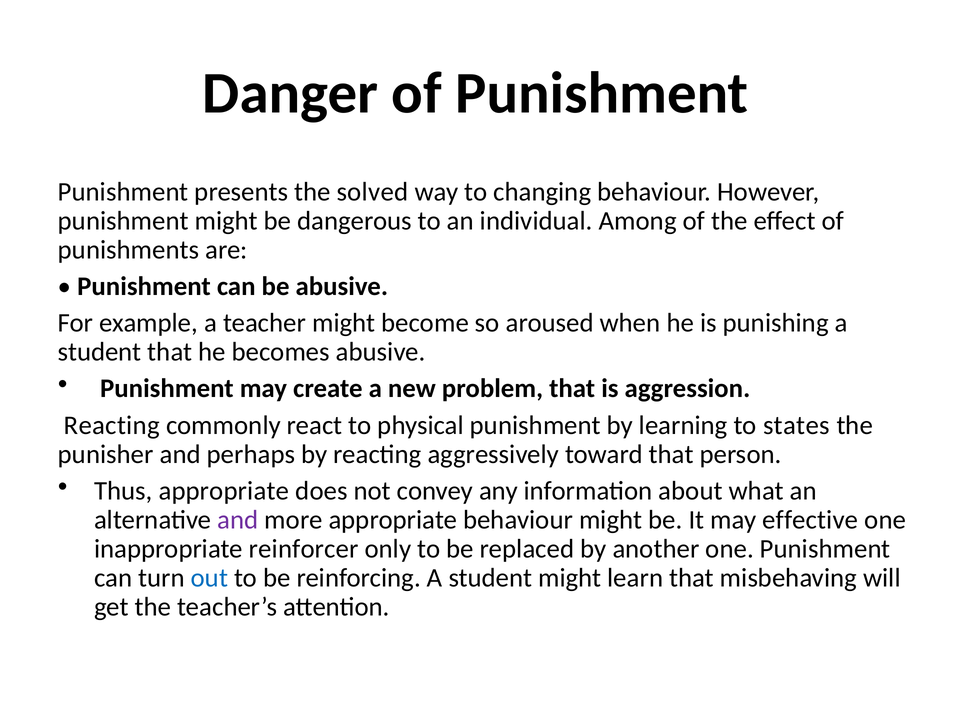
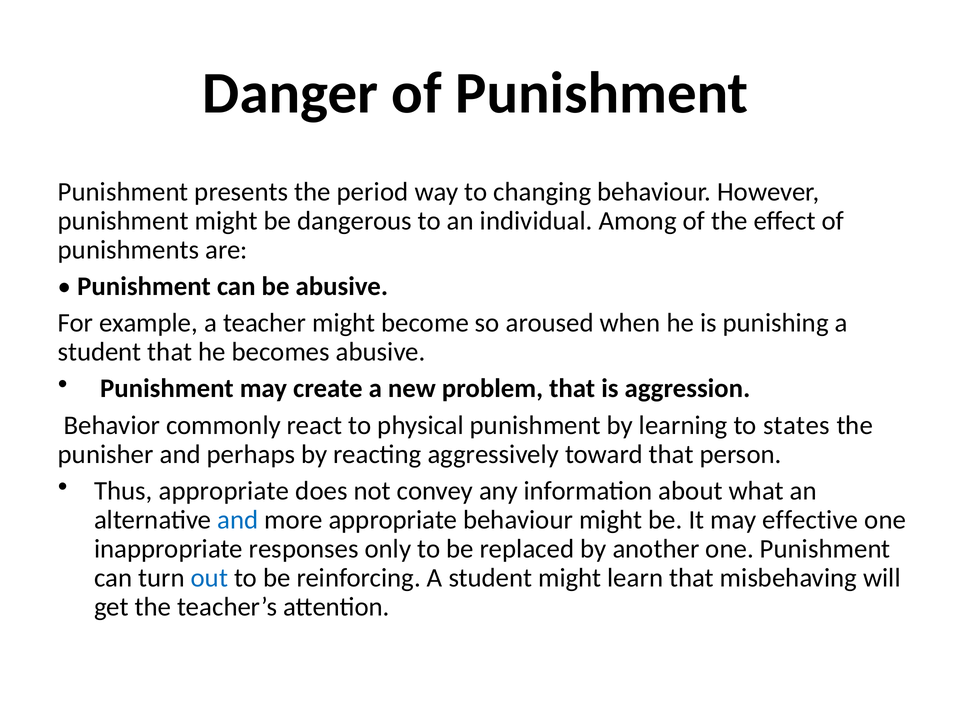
solved: solved -> period (373, 192)
Reacting: Reacting -> Behavior (112, 425)
and colour: purple -> blue (238, 520)
reinforcer: reinforcer -> responses (304, 549)
